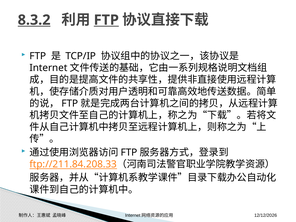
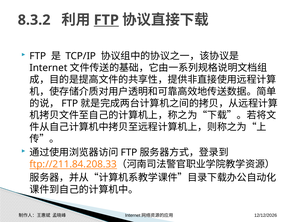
8.3.2 underline: present -> none (34, 20)
